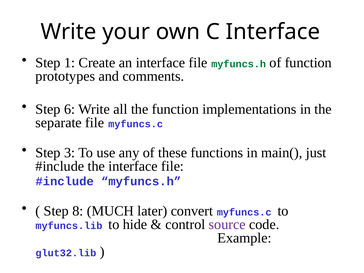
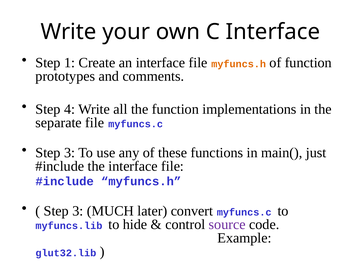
myfuncs.h colour: green -> orange (239, 64)
6: 6 -> 4 (70, 109)
8: 8 -> 3 (78, 211)
